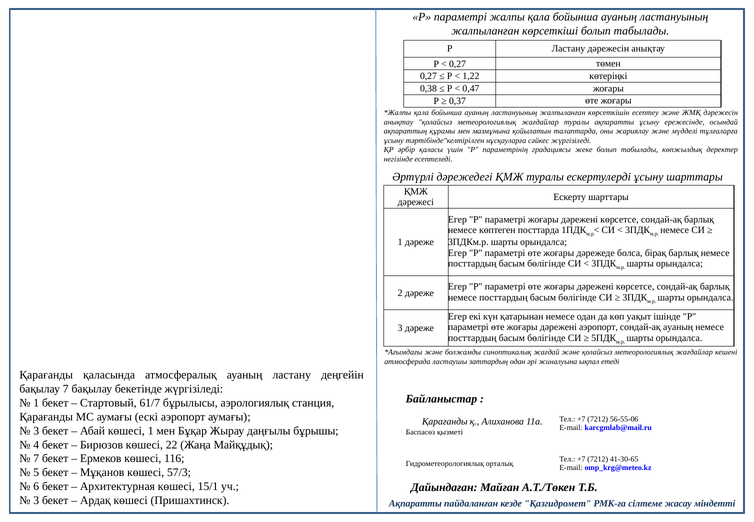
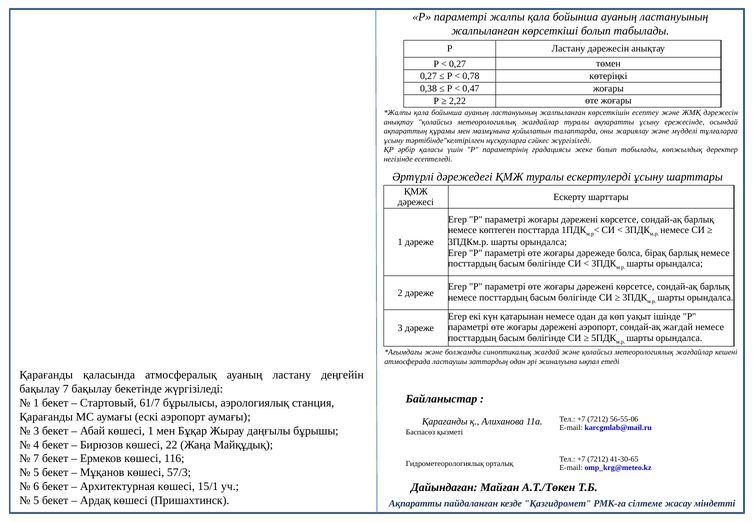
1,22: 1,22 -> 0,78 (471, 76)
0,37: 0,37 -> 2,22 (457, 101)
сондай-ақ ауаның: ауаның -> жағдай (678, 327)
3: 3 -> 5 (36, 500)
